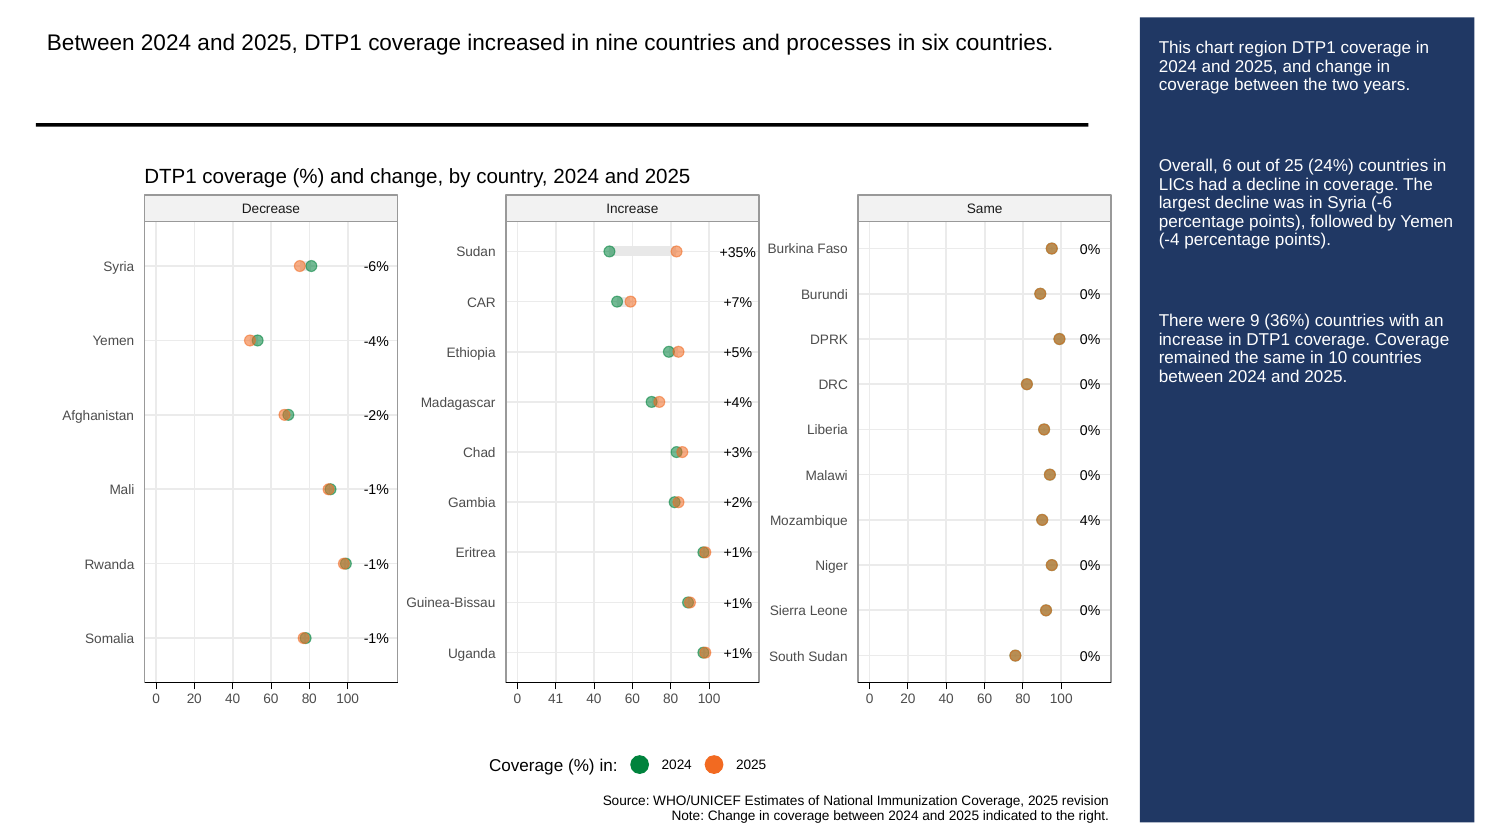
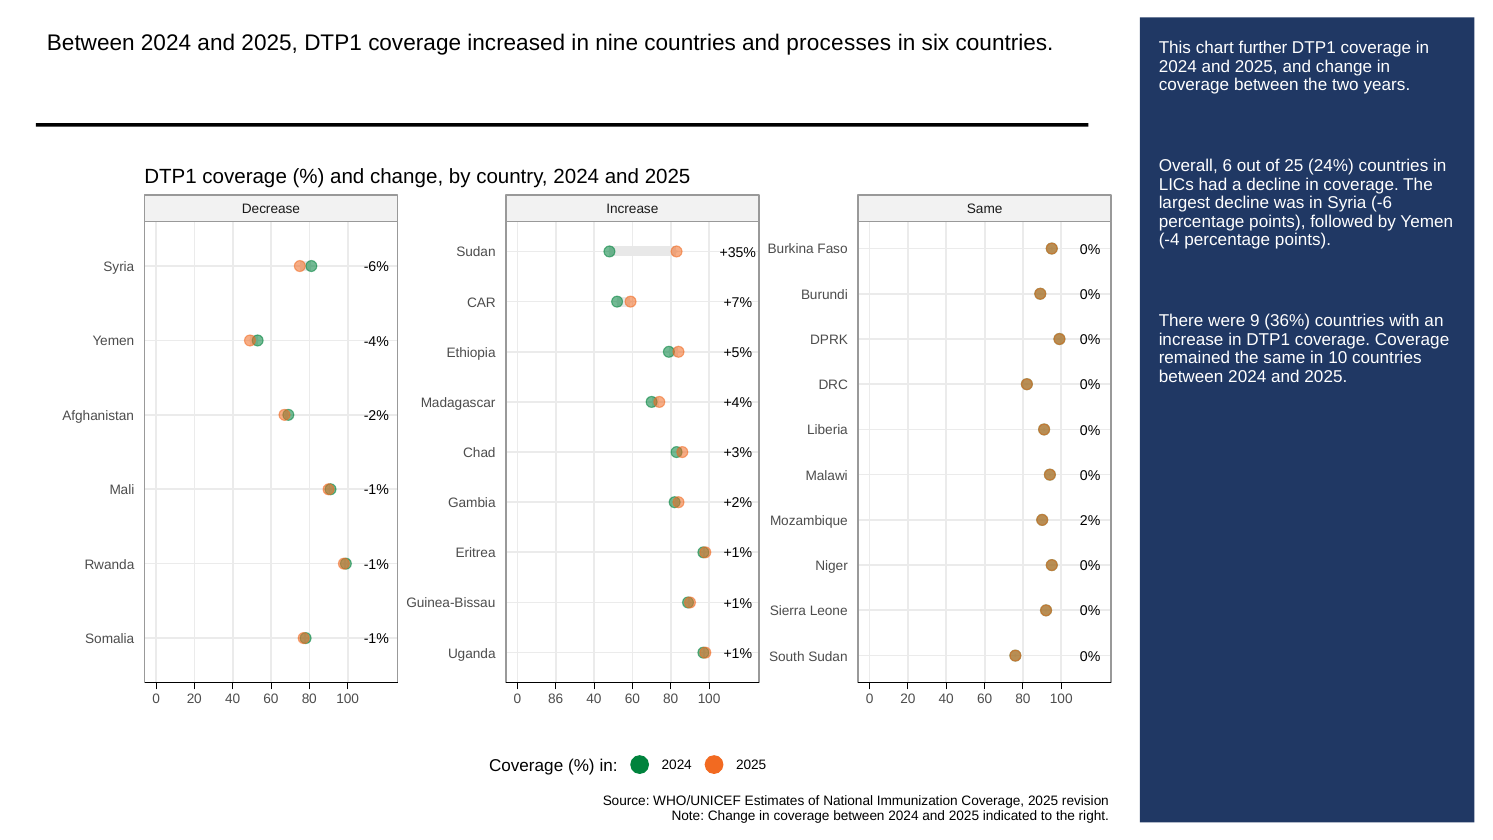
region: region -> further (1263, 48)
4%: 4% -> 2% (1090, 521)
41: 41 -> 86 (556, 698)
